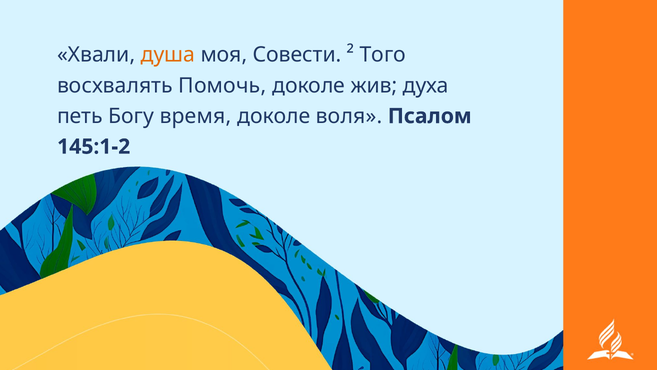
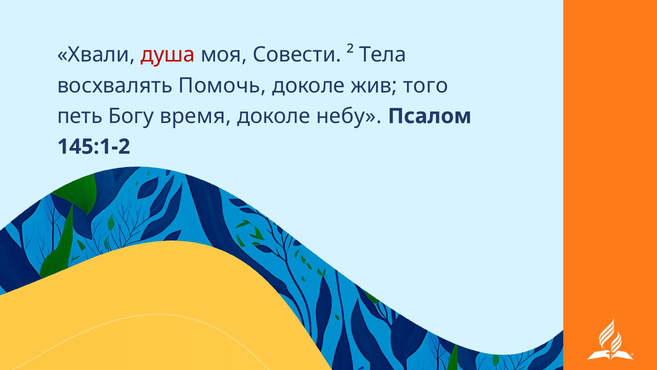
душа colour: orange -> red (168, 55)
Того: Того -> Тела (383, 55)
духа: духа -> того (426, 85)
воля: воля -> небу (349, 116)
